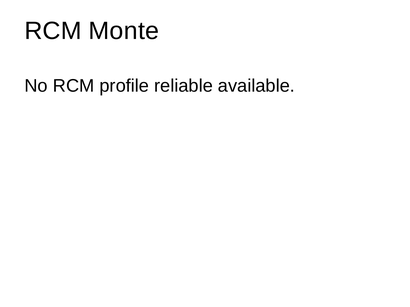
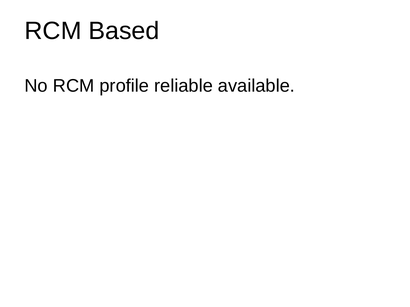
Monte: Monte -> Based (124, 31)
